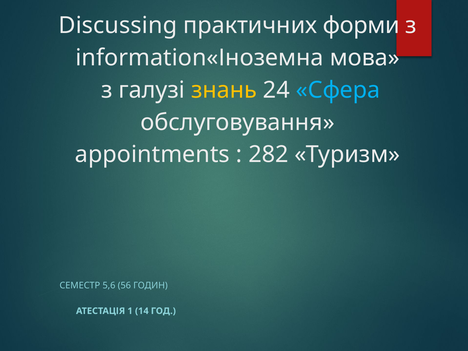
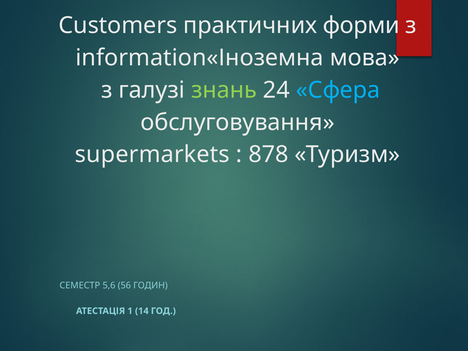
Discussing: Discussing -> Customers (118, 25)
знань colour: yellow -> light green (224, 90)
appointments: appointments -> supermarkets (152, 155)
282: 282 -> 878 (268, 155)
